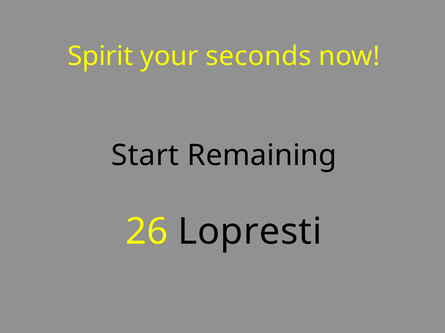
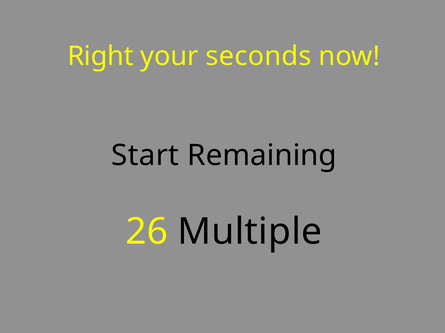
Spirit: Spirit -> Right (100, 56)
Lopresti: Lopresti -> Multiple (250, 232)
